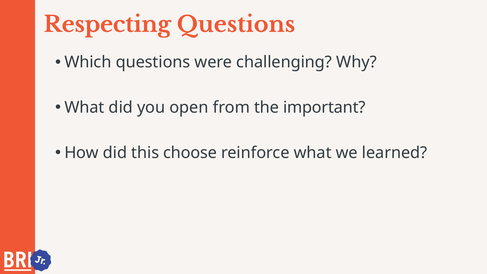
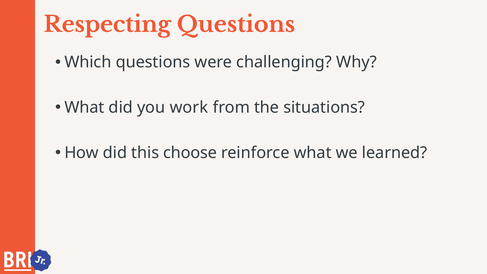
open: open -> work (189, 107)
important: important -> situations (324, 107)
